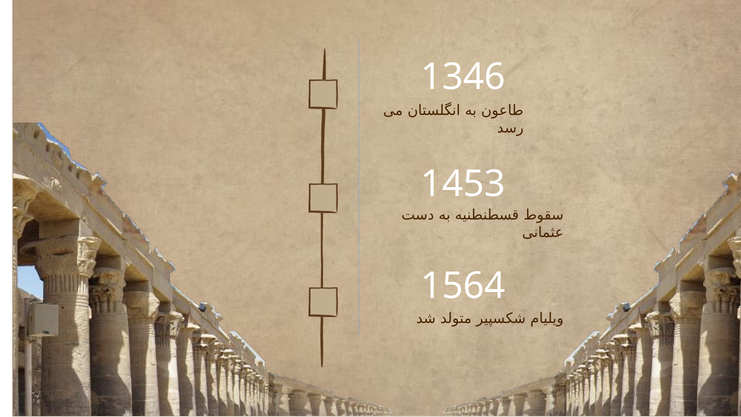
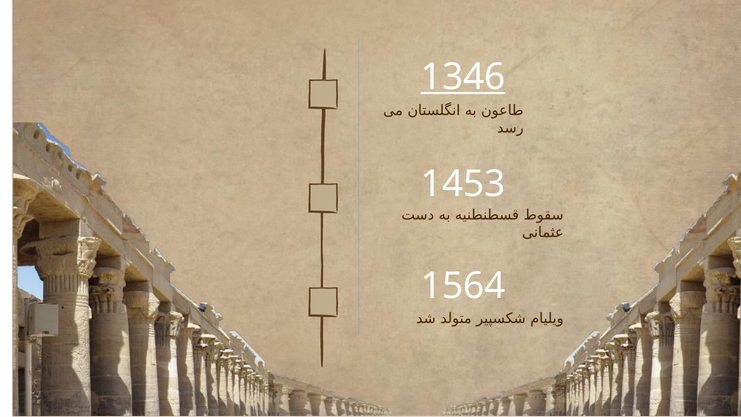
1346 underline: none -> present (463, 77)
